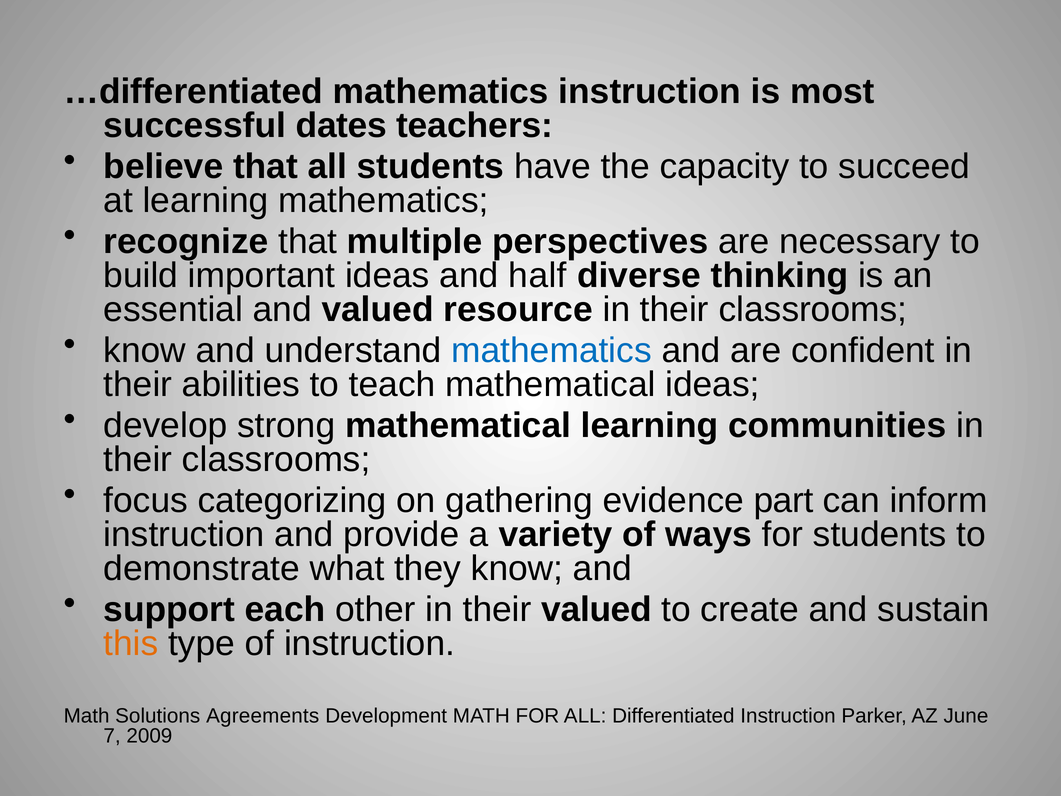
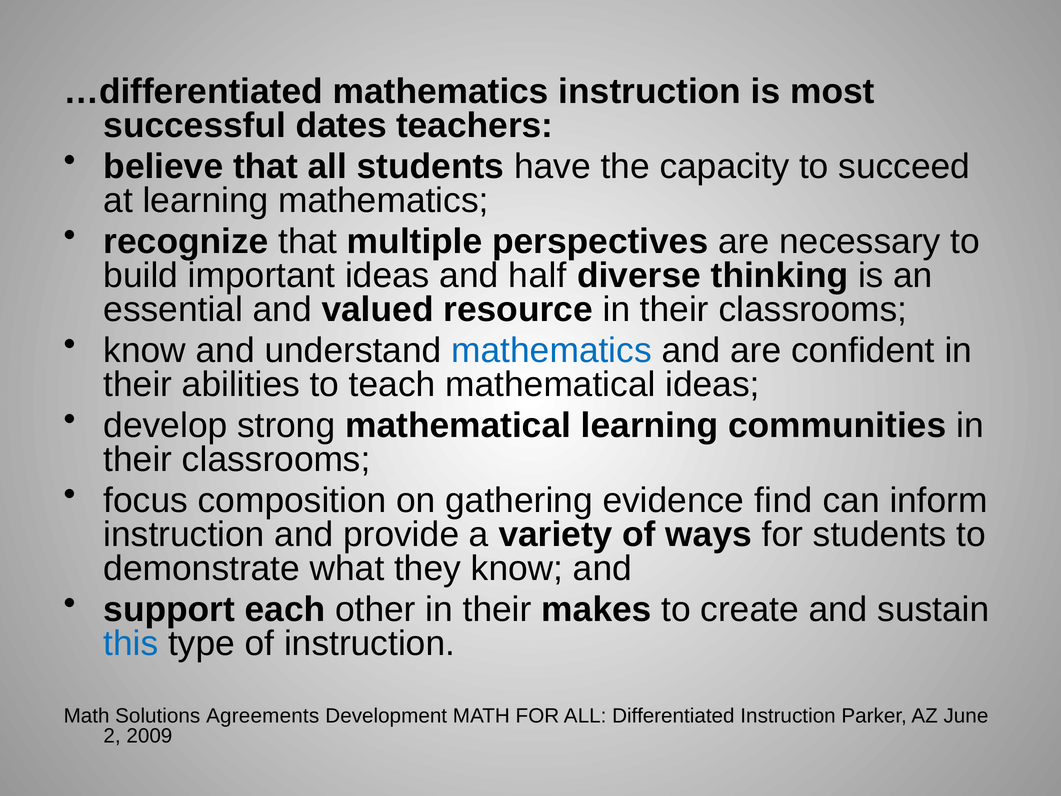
categorizing: categorizing -> composition (292, 500)
part: part -> find (783, 500)
their valued: valued -> makes (596, 609)
this colour: orange -> blue (131, 643)
7: 7 -> 2 (112, 736)
